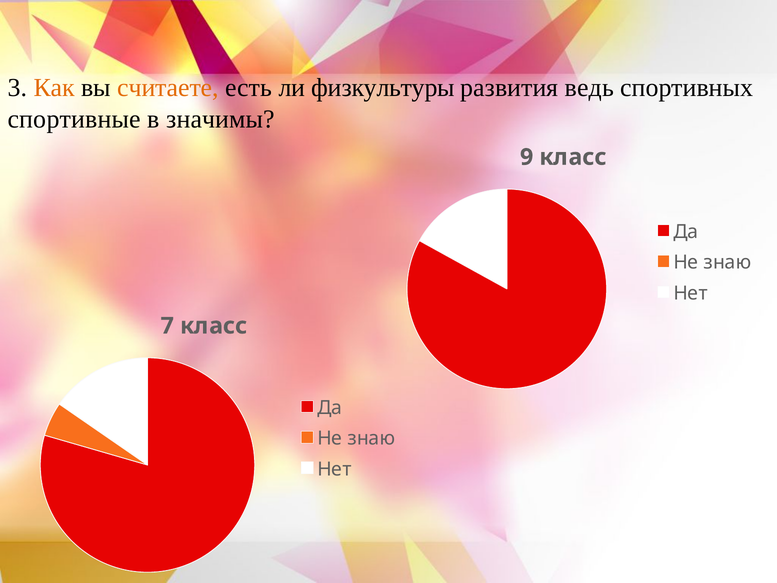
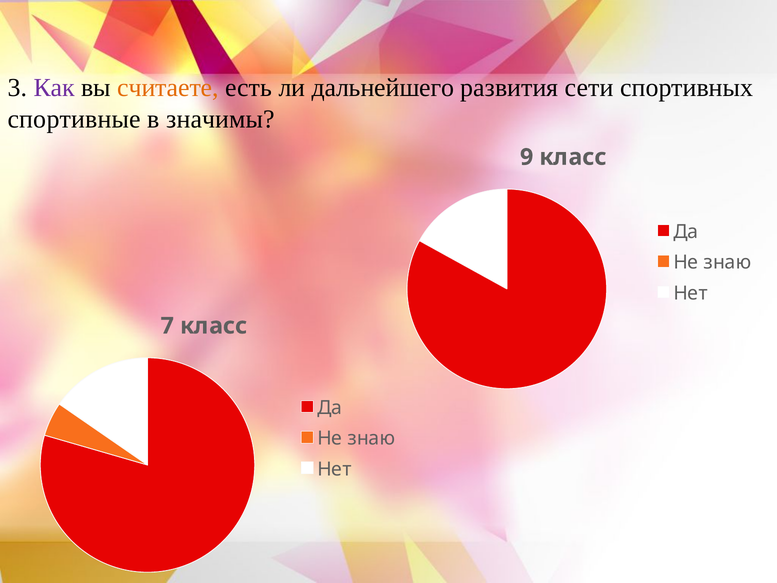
Как colour: orange -> purple (54, 88)
физкультуры: физкультуры -> дальнейшего (383, 88)
ведь: ведь -> сети (589, 88)
